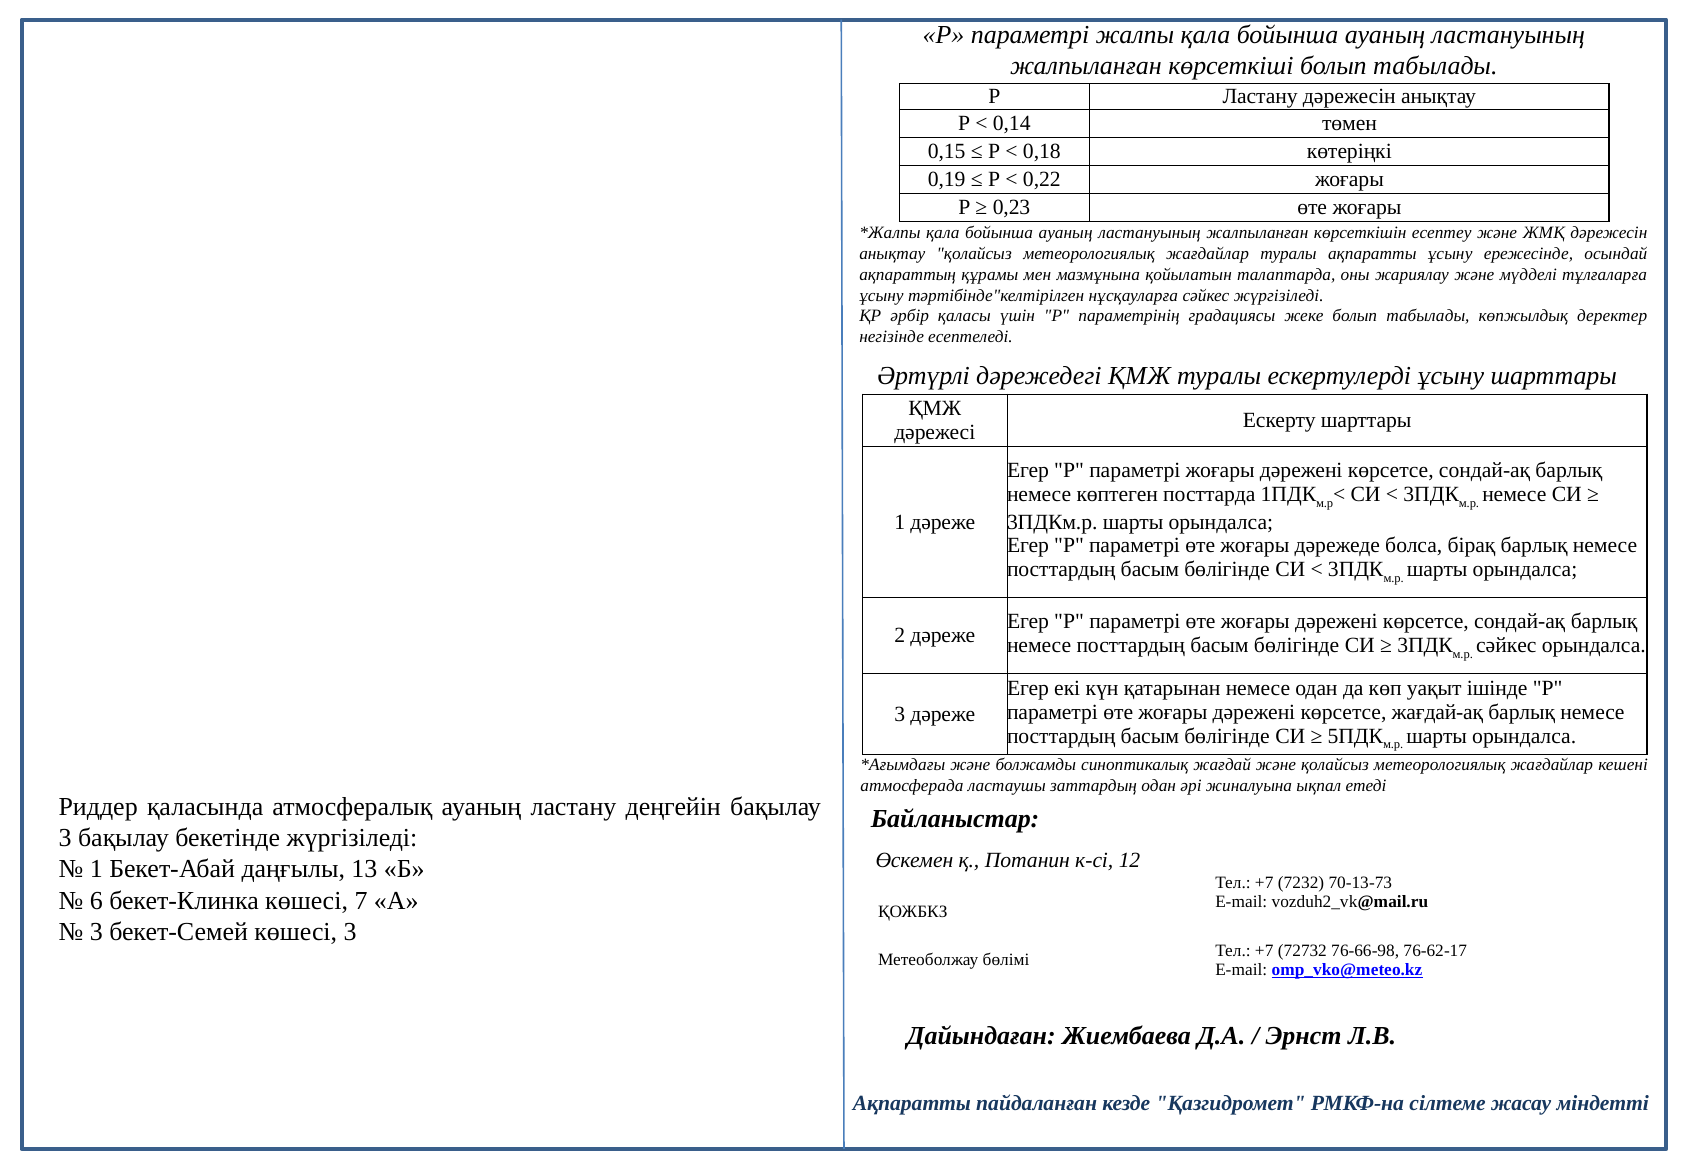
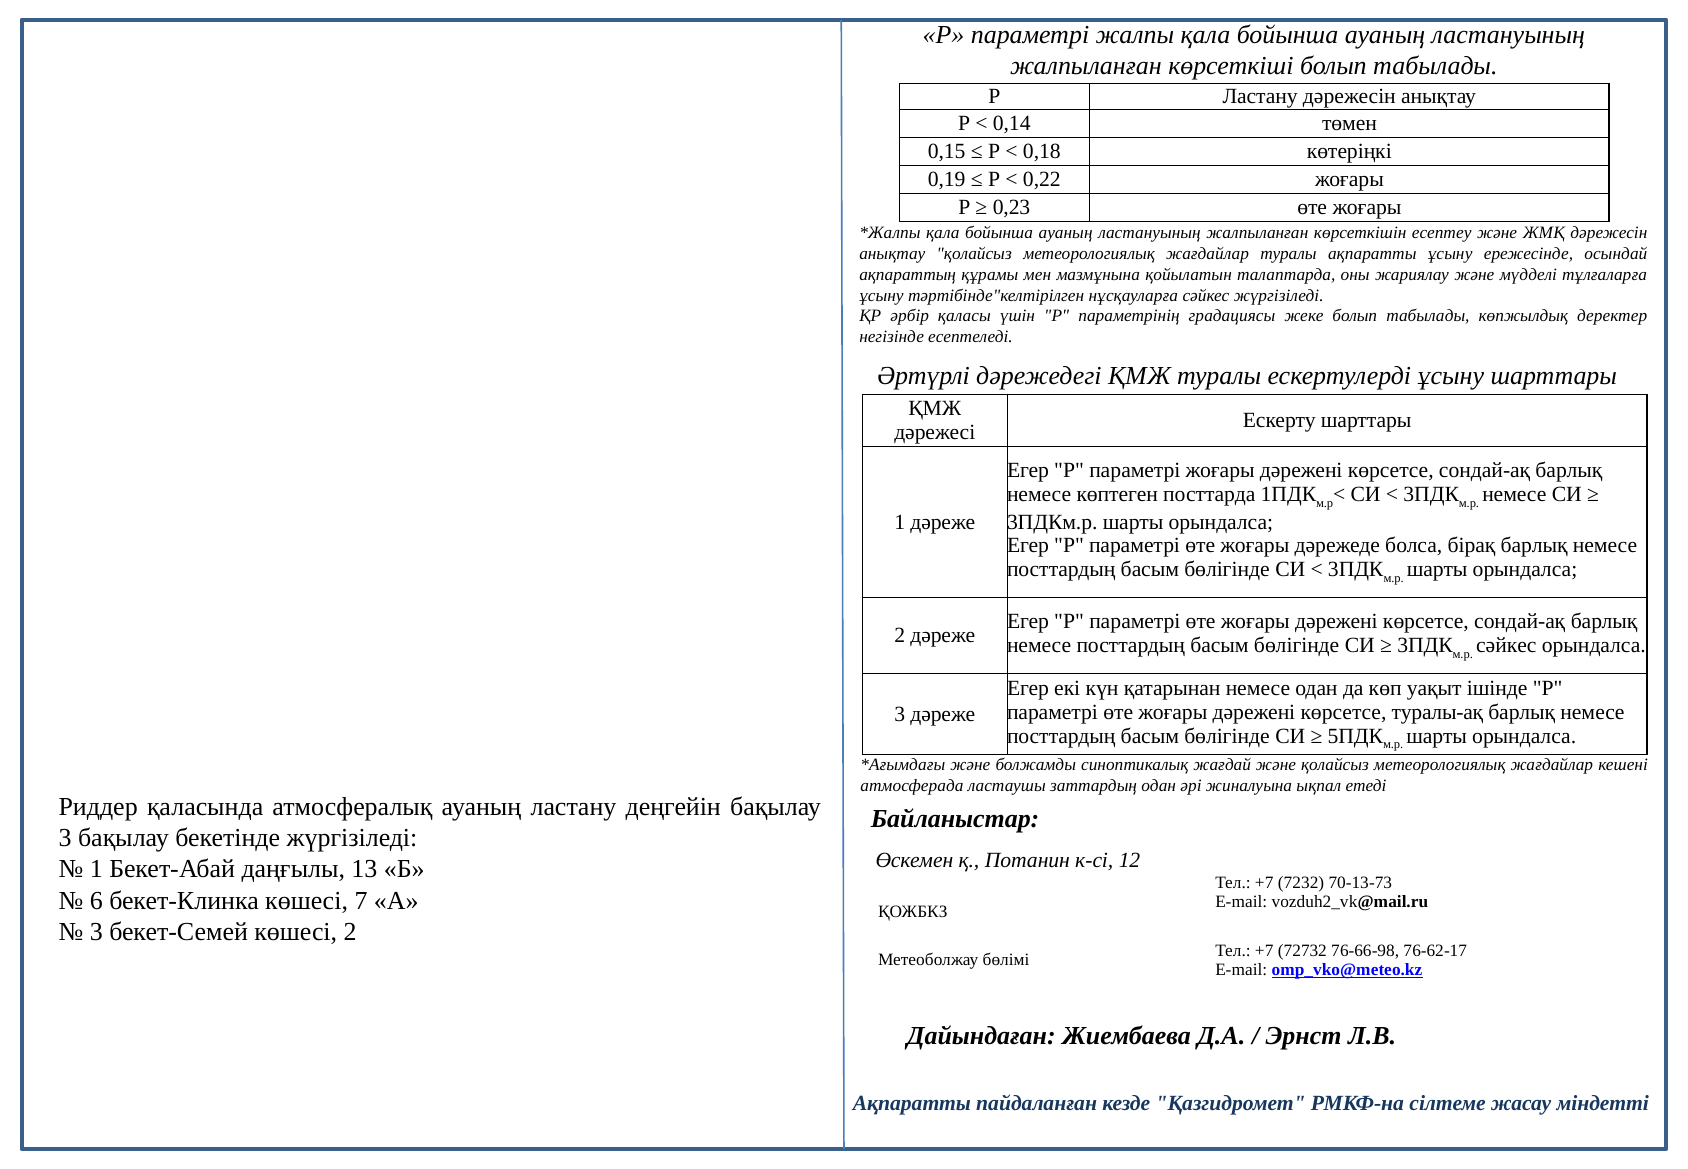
жағдай-ақ: жағдай-ақ -> туралы-ақ (1437, 712)
көшесі 3: 3 -> 2 (350, 931)
